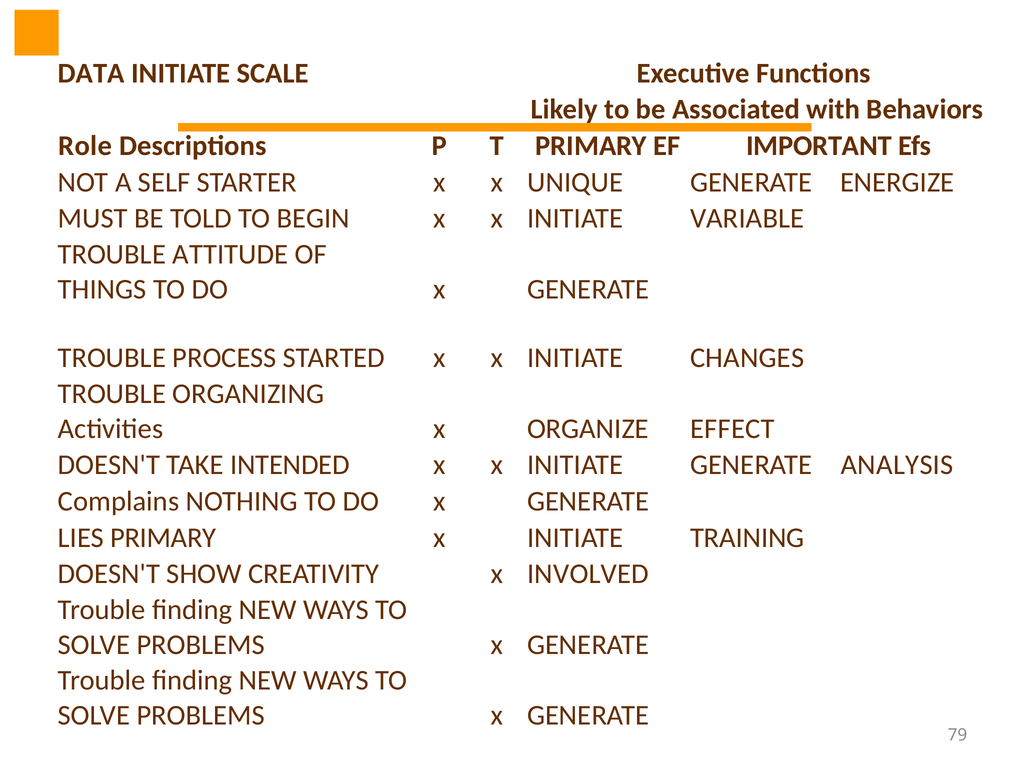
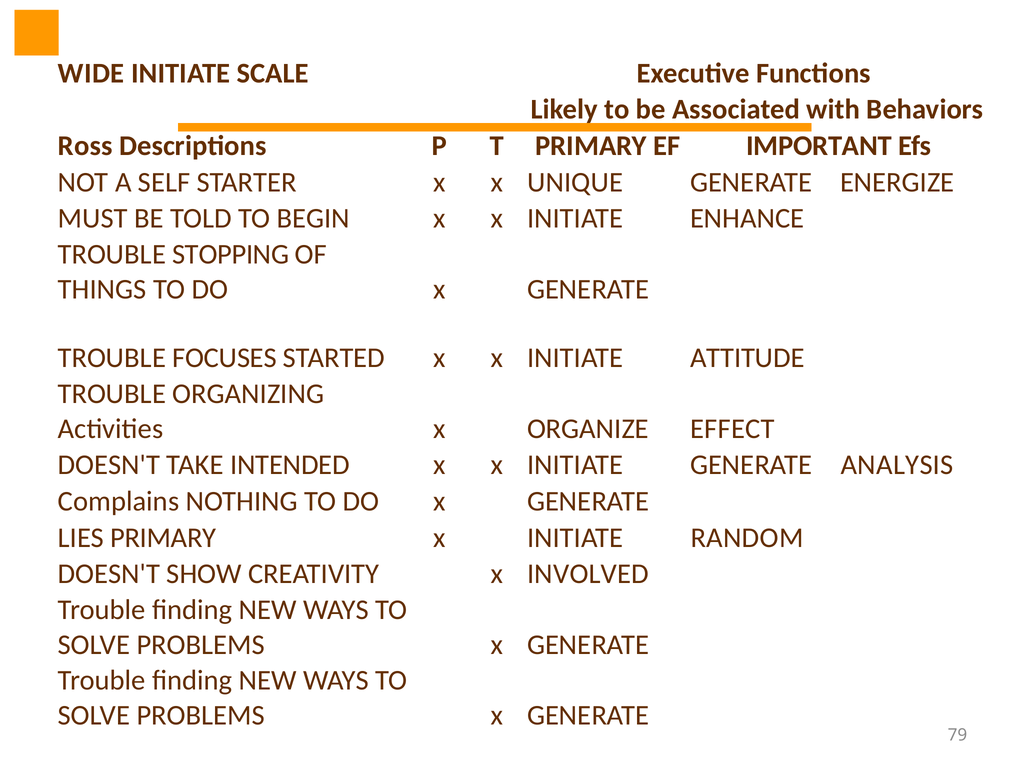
DATA: DATA -> WIDE (91, 73)
Role: Role -> Ross (85, 146)
VARIABLE: VARIABLE -> ENHANCE (747, 219)
ATTITUDE: ATTITUDE -> STOPPING (231, 254)
PROCESS: PROCESS -> FOCUSES (225, 358)
CHANGES: CHANGES -> ATTITUDE (747, 358)
TRAINING: TRAINING -> RANDOM (747, 538)
